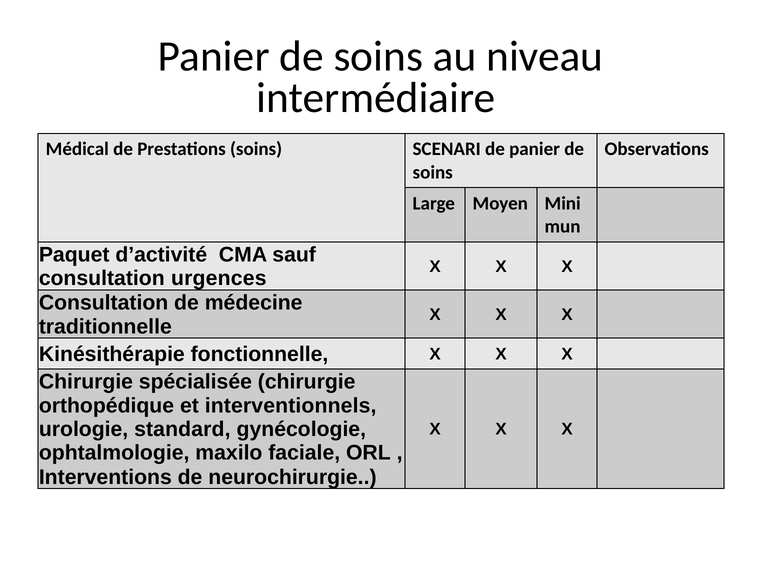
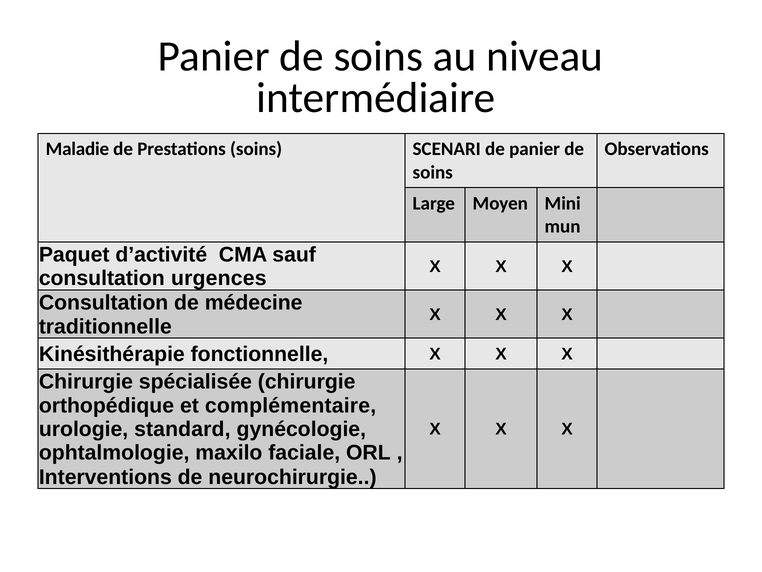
Médical: Médical -> Maladie (77, 149)
interventionnels: interventionnels -> complémentaire (291, 405)
